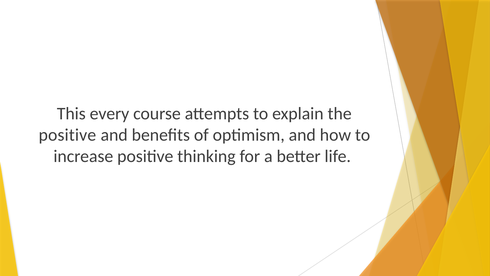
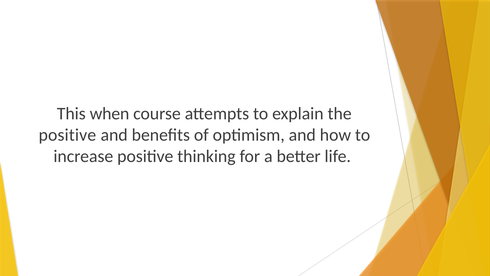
every: every -> when (110, 114)
